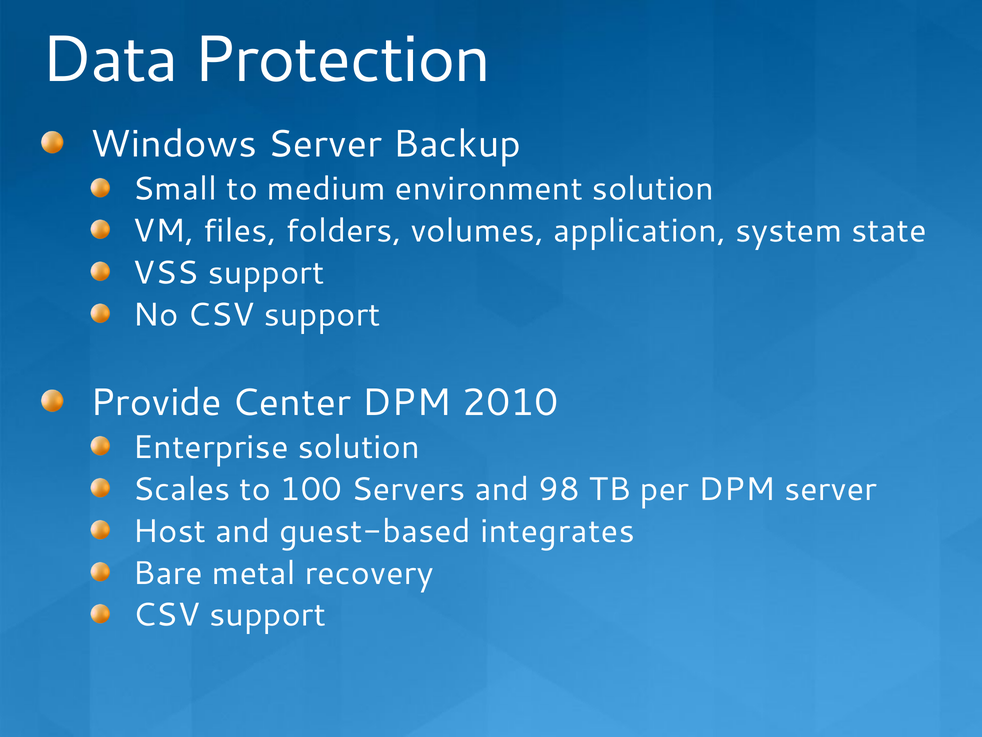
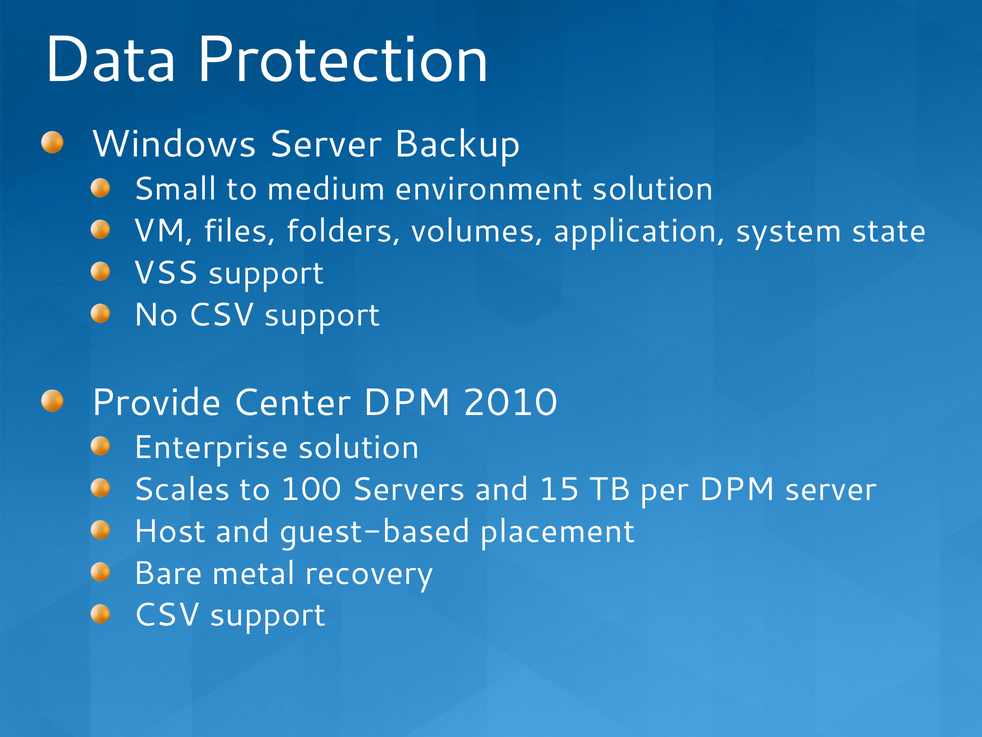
98: 98 -> 15 (559, 489)
integrates: integrates -> placement (558, 531)
